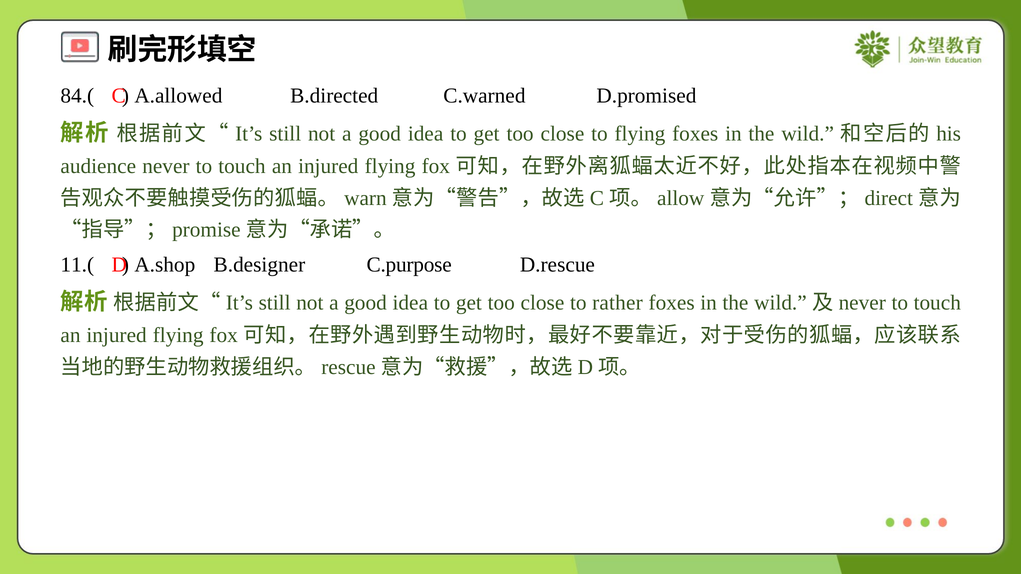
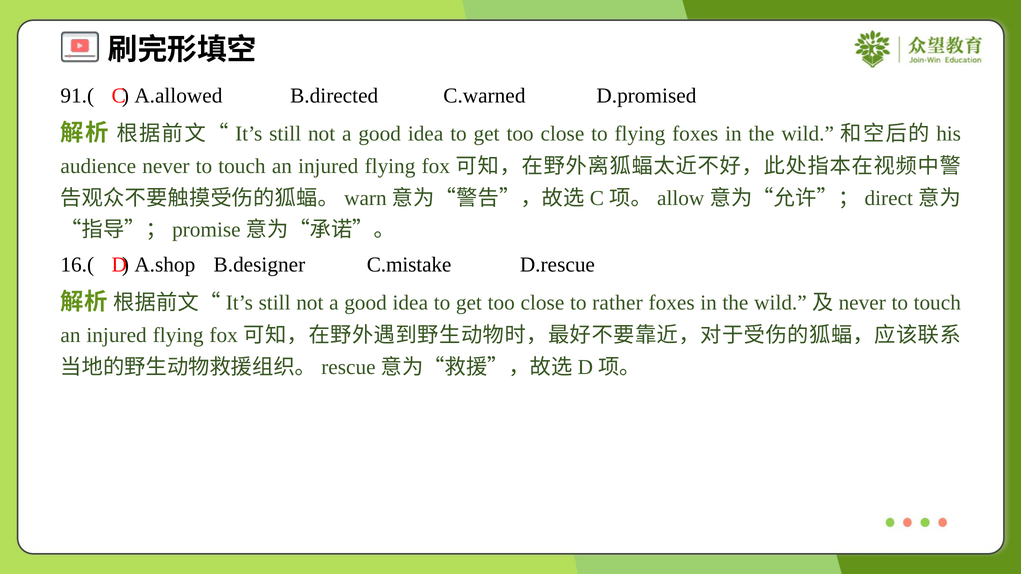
84.(: 84.( -> 91.( (77, 96)
11.(: 11.( -> 16.( (77, 265)
C.purpose: C.purpose -> C.mistake (409, 265)
